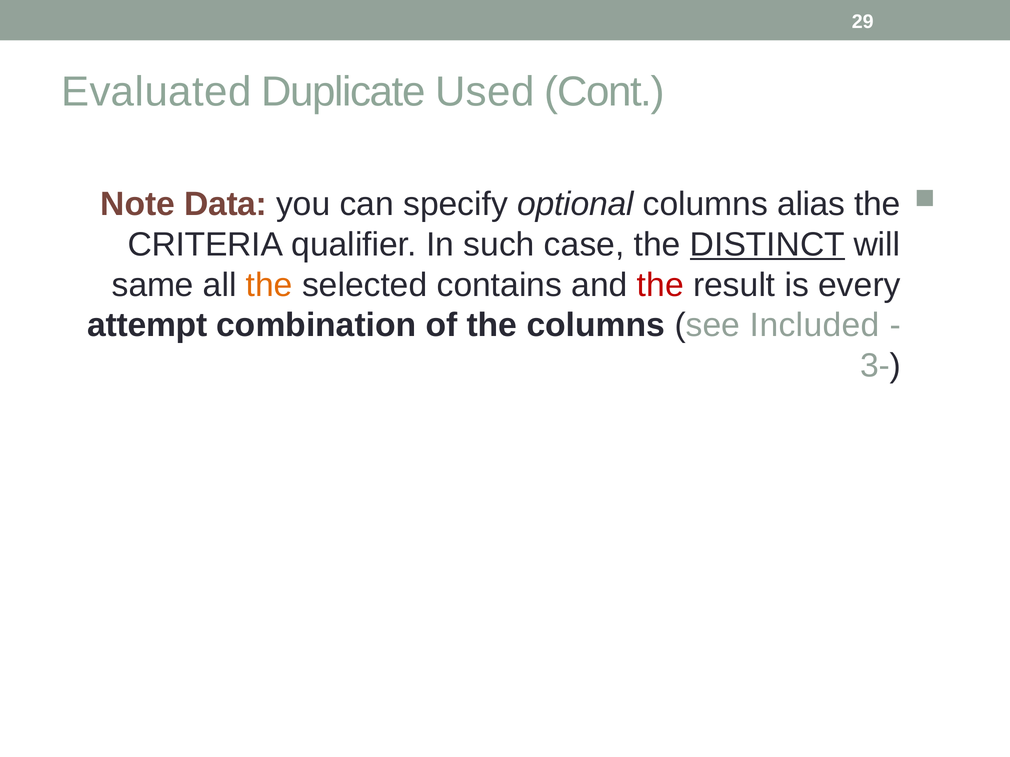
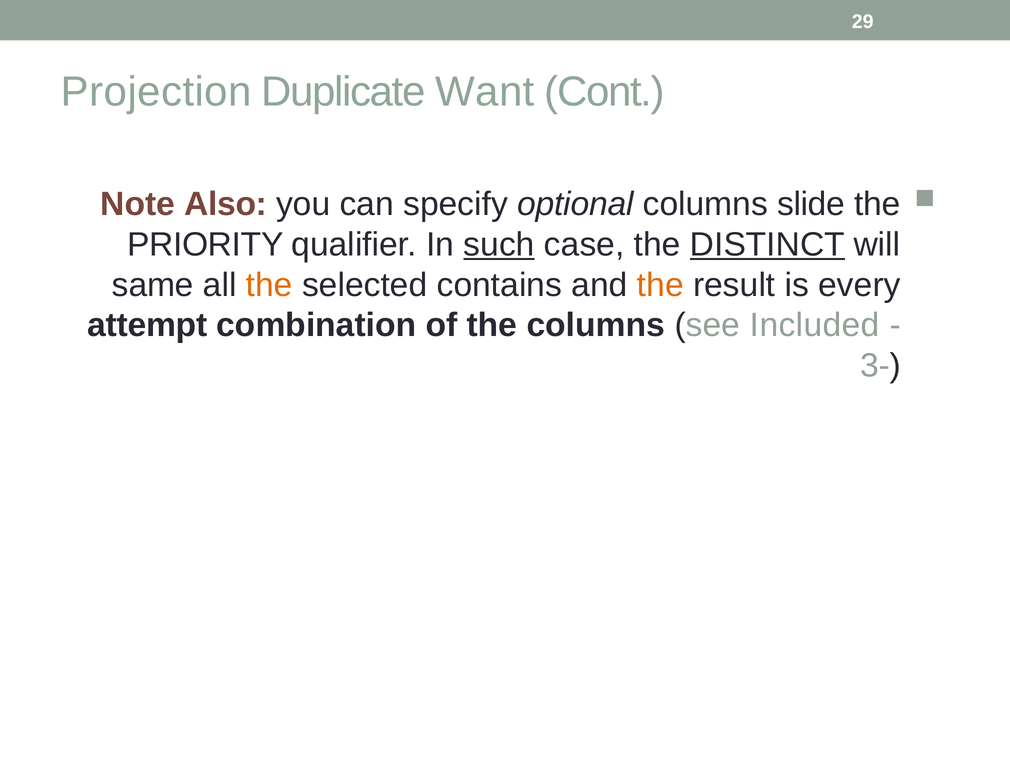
Evaluated: Evaluated -> Projection (156, 92)
Used: Used -> Want (485, 92)
Data: Data -> Also (226, 204)
alias: alias -> slide (811, 204)
CRITERIA: CRITERIA -> PRIORITY (205, 245)
such underline: none -> present (499, 245)
the colour: red -> orange (660, 285)
